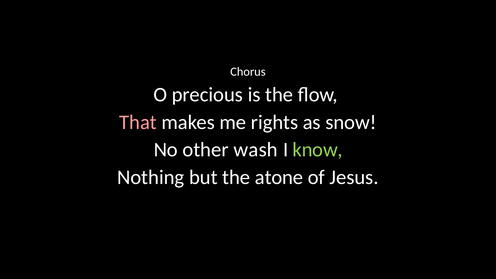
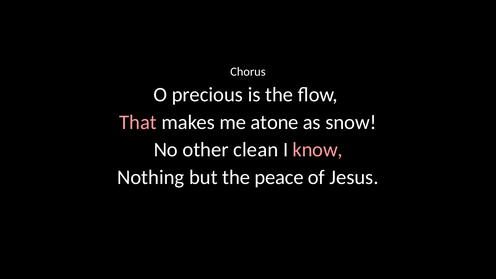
rights: rights -> atone (275, 122)
wash: wash -> clean (256, 150)
know colour: light green -> pink (318, 150)
atone: atone -> peace (279, 177)
